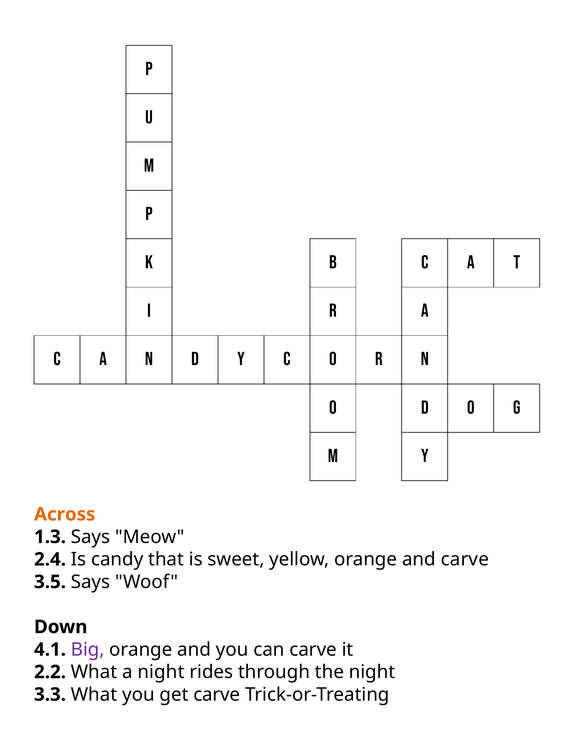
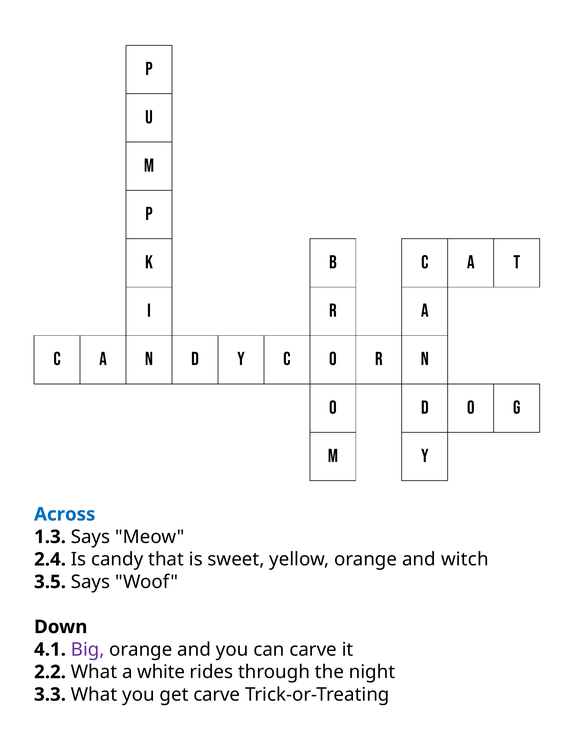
Across colour: orange -> blue (65, 514)
and carve: carve -> witch (465, 559)
a night: night -> white (161, 672)
